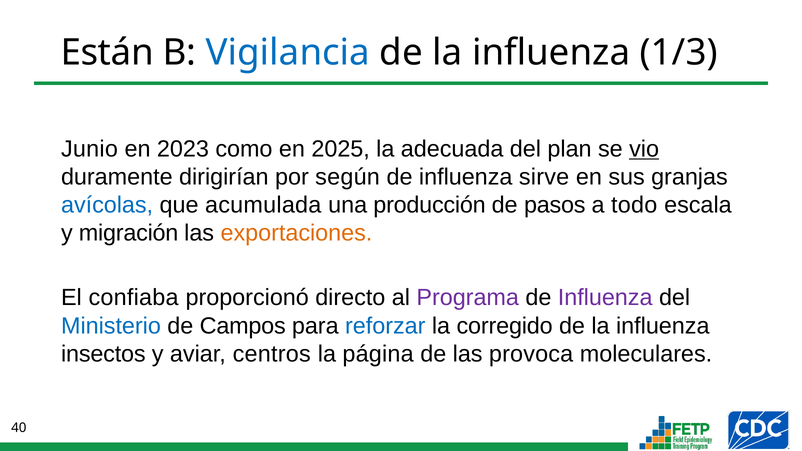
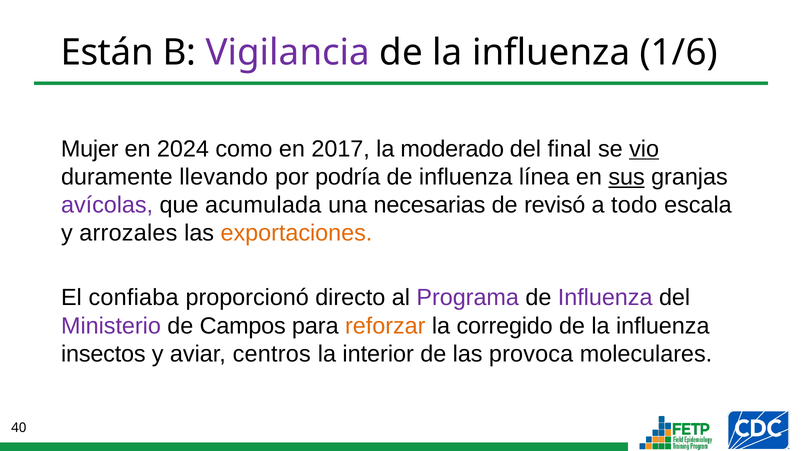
Vigilancia colour: blue -> purple (288, 53)
1/3: 1/3 -> 1/6 (679, 53)
Junio: Junio -> Mujer (90, 149)
2023: 2023 -> 2024 (183, 149)
2025: 2025 -> 2017 (341, 149)
adecuada: adecuada -> moderado (452, 149)
plan: plan -> final (569, 149)
dirigirían: dirigirían -> llevando (224, 177)
según: según -> podría (348, 177)
sirve: sirve -> línea (544, 177)
sus underline: none -> present (627, 177)
avícolas colour: blue -> purple (107, 205)
producción: producción -> necesarias (429, 205)
pasos: pasos -> revisó (555, 205)
migración: migración -> arrozales (128, 233)
Ministerio colour: blue -> purple (111, 326)
reforzar colour: blue -> orange (385, 326)
página: página -> interior (378, 354)
